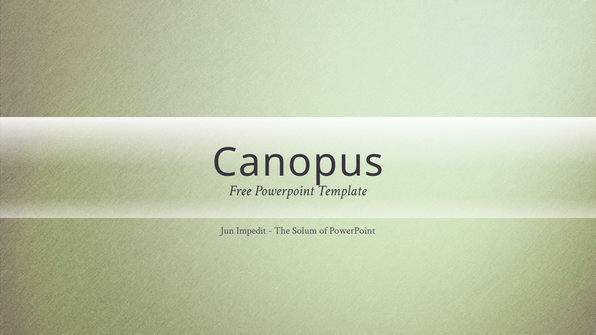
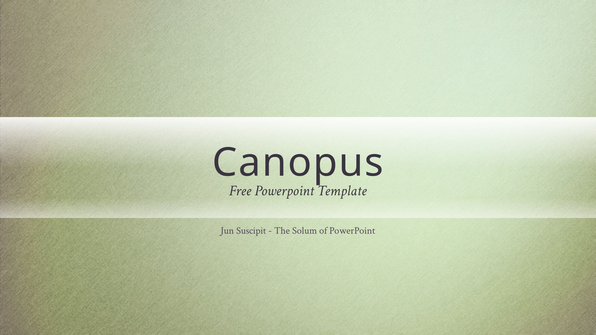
Impedit: Impedit -> Suscipit (251, 231)
